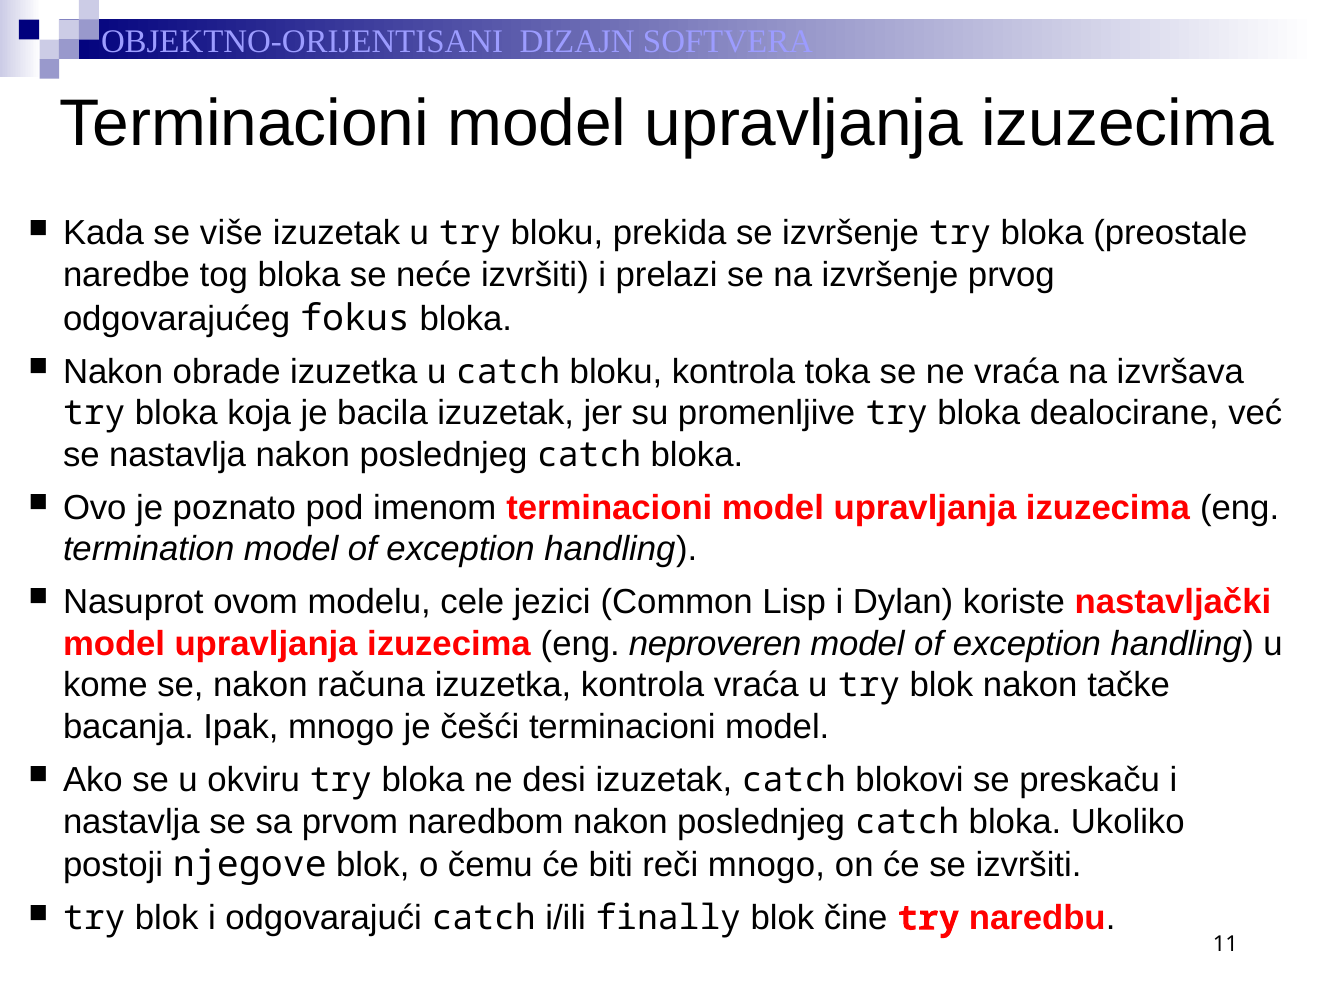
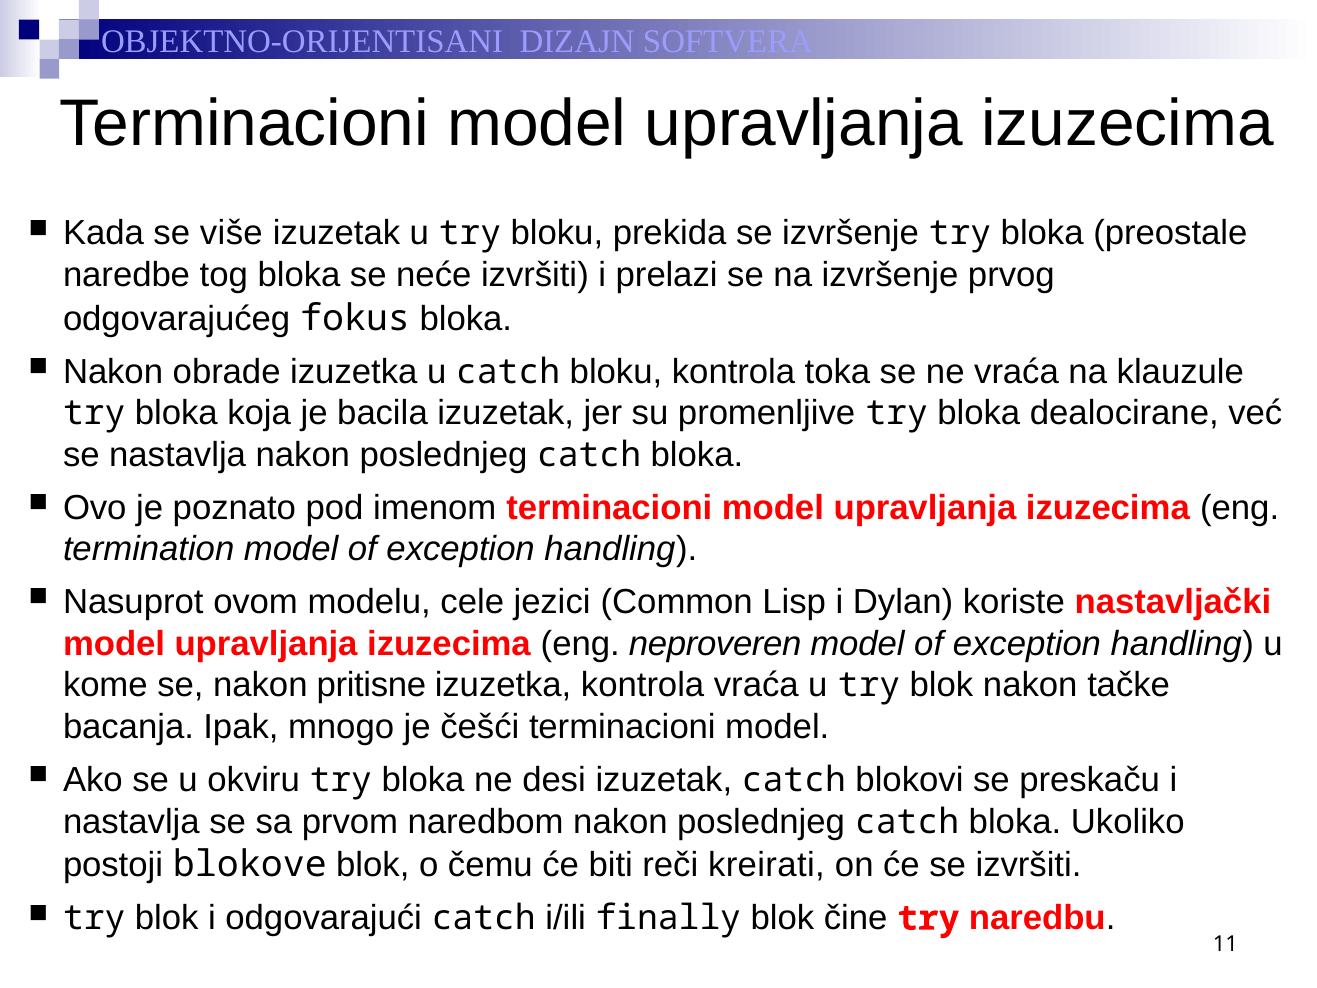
izvršava: izvršava -> klauzule (1180, 372)
računa: računa -> pritisne (371, 685)
njegove: njegove -> blokove (250, 864)
reči mnogo: mnogo -> kreirati (766, 865)
